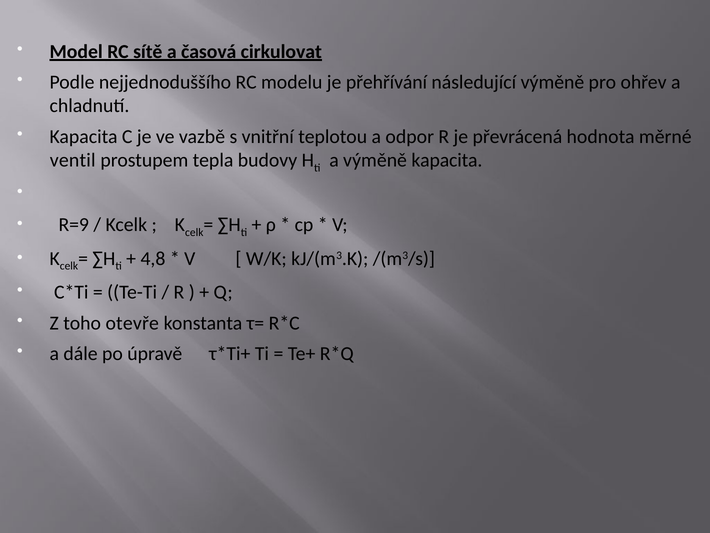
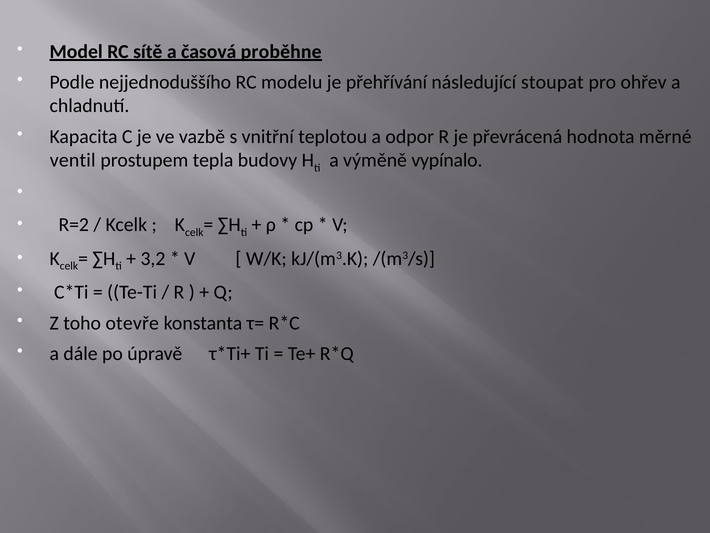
cirkulovat: cirkulovat -> proběhne (281, 52)
následující výměně: výměně -> stoupat (552, 82)
výměně kapacita: kapacita -> vypínalo (447, 160)
R=9: R=9 -> R=2 (74, 224)
4,8: 4,8 -> 3,2 (153, 258)
